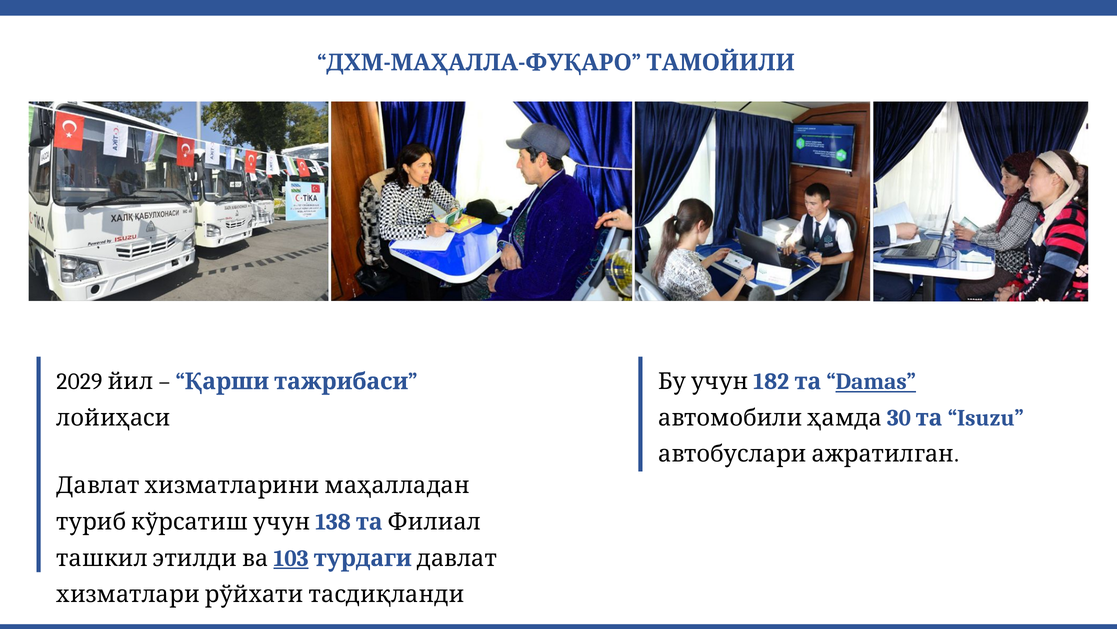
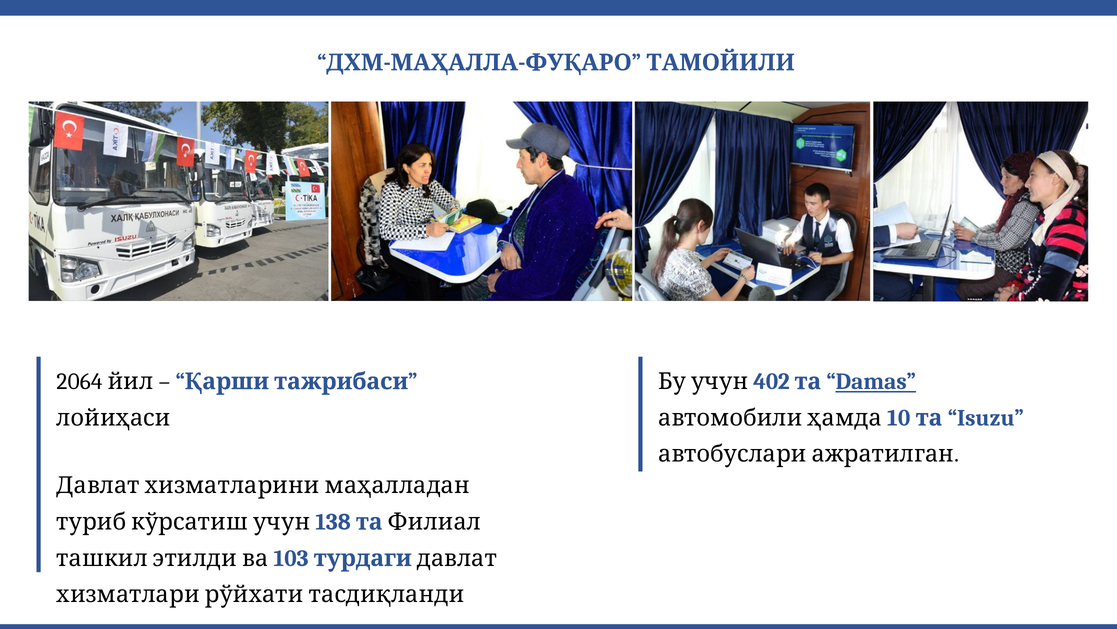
2029: 2029 -> 2064 (79, 381)
182: 182 -> 402 (771, 381)
30: 30 -> 10 (899, 417)
103 underline: present -> none (291, 558)
